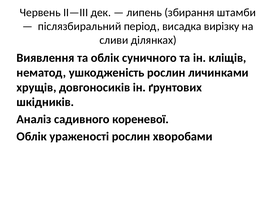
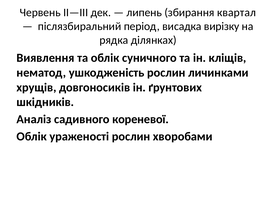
штамби: штамби -> квартал (236, 13)
сливи: сливи -> рядка (114, 40)
